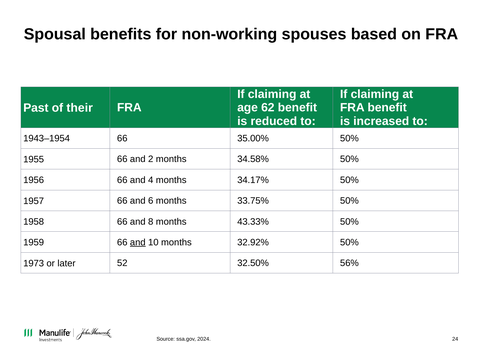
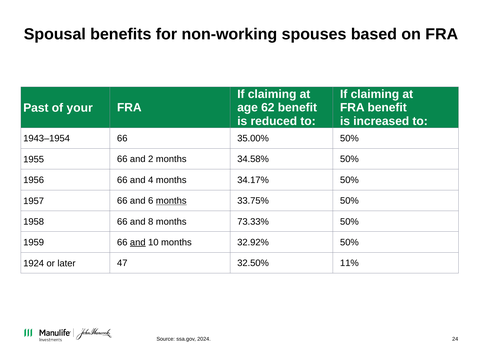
their: their -> your (80, 108)
months underline: none -> present (171, 200)
43.33%: 43.33% -> 73.33% (253, 221)
1973: 1973 -> 1924 (34, 263)
52: 52 -> 47 (122, 263)
56%: 56% -> 11% (349, 263)
